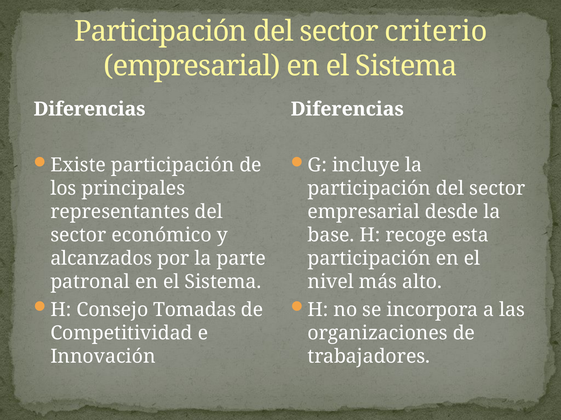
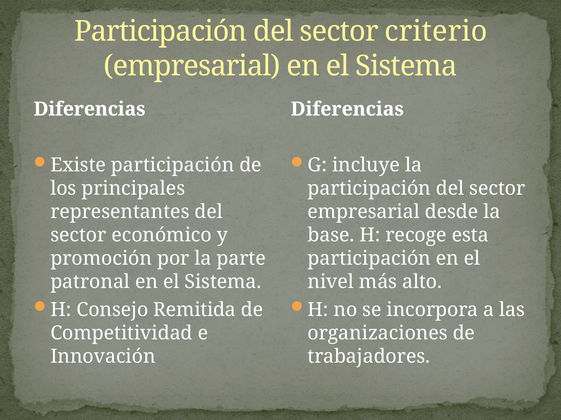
alcanzados: alcanzados -> promoción (101, 259)
Tomadas: Tomadas -> Remitida (195, 310)
